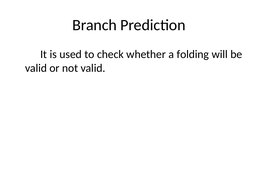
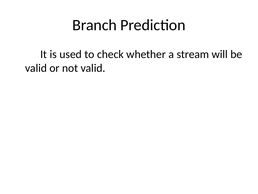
folding: folding -> stream (193, 54)
